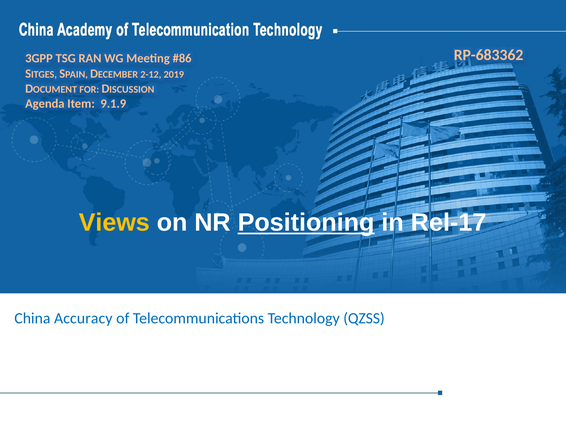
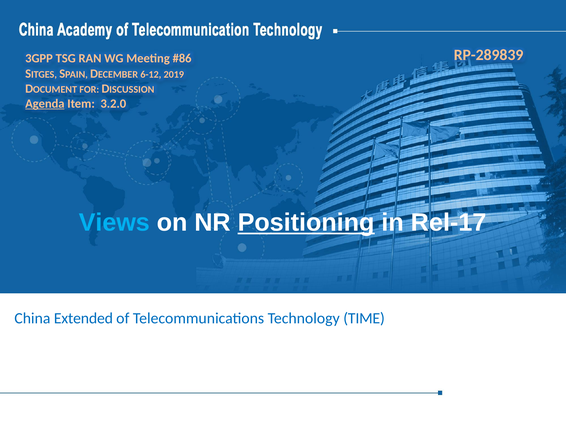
RP-683362: RP-683362 -> RP-289839 (489, 55)
2-12: 2-12 -> 6-12 (151, 74)
Agenda underline: none -> present (45, 104)
9.1.9: 9.1.9 -> 3.2.0 (113, 104)
Views colour: yellow -> light blue (114, 223)
Accuracy: Accuracy -> Extended (83, 319)
QZSS: QZSS -> TIME (364, 319)
